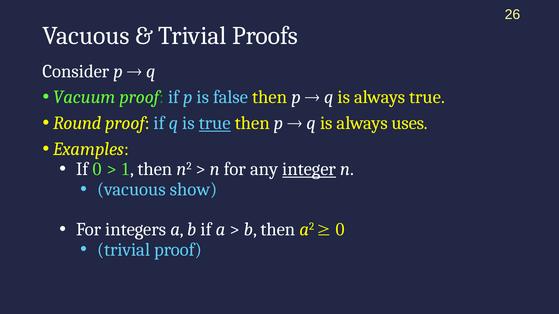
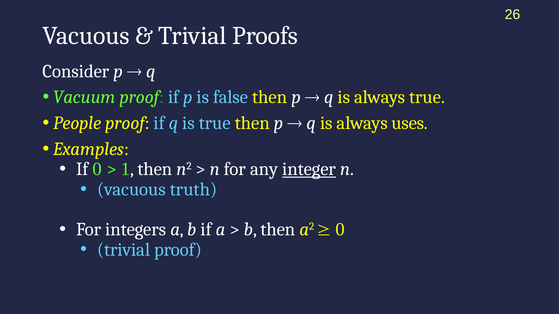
Round: Round -> People (77, 123)
true underline: present -> none (215, 123)
show: show -> truth (194, 189)
